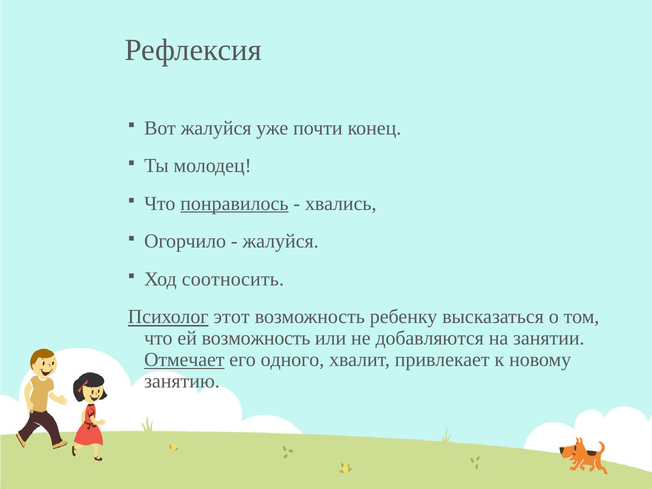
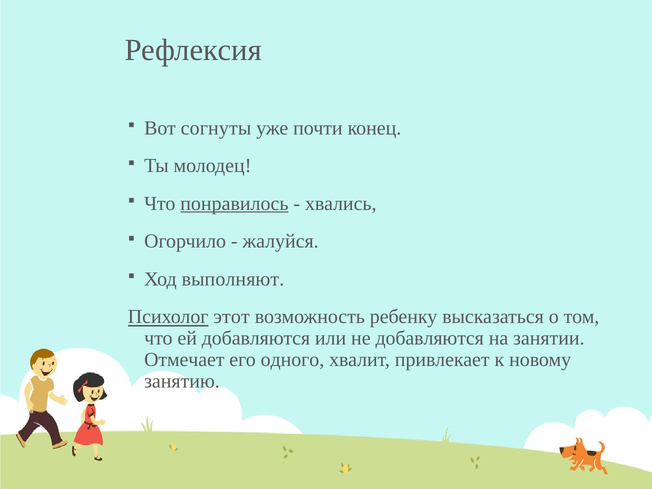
Вот жалуйся: жалуйся -> согнуты (216, 128)
соотносить: соотносить -> выполняют (233, 279)
ей возможность: возможность -> добавляются (256, 338)
Отмечает underline: present -> none (184, 360)
